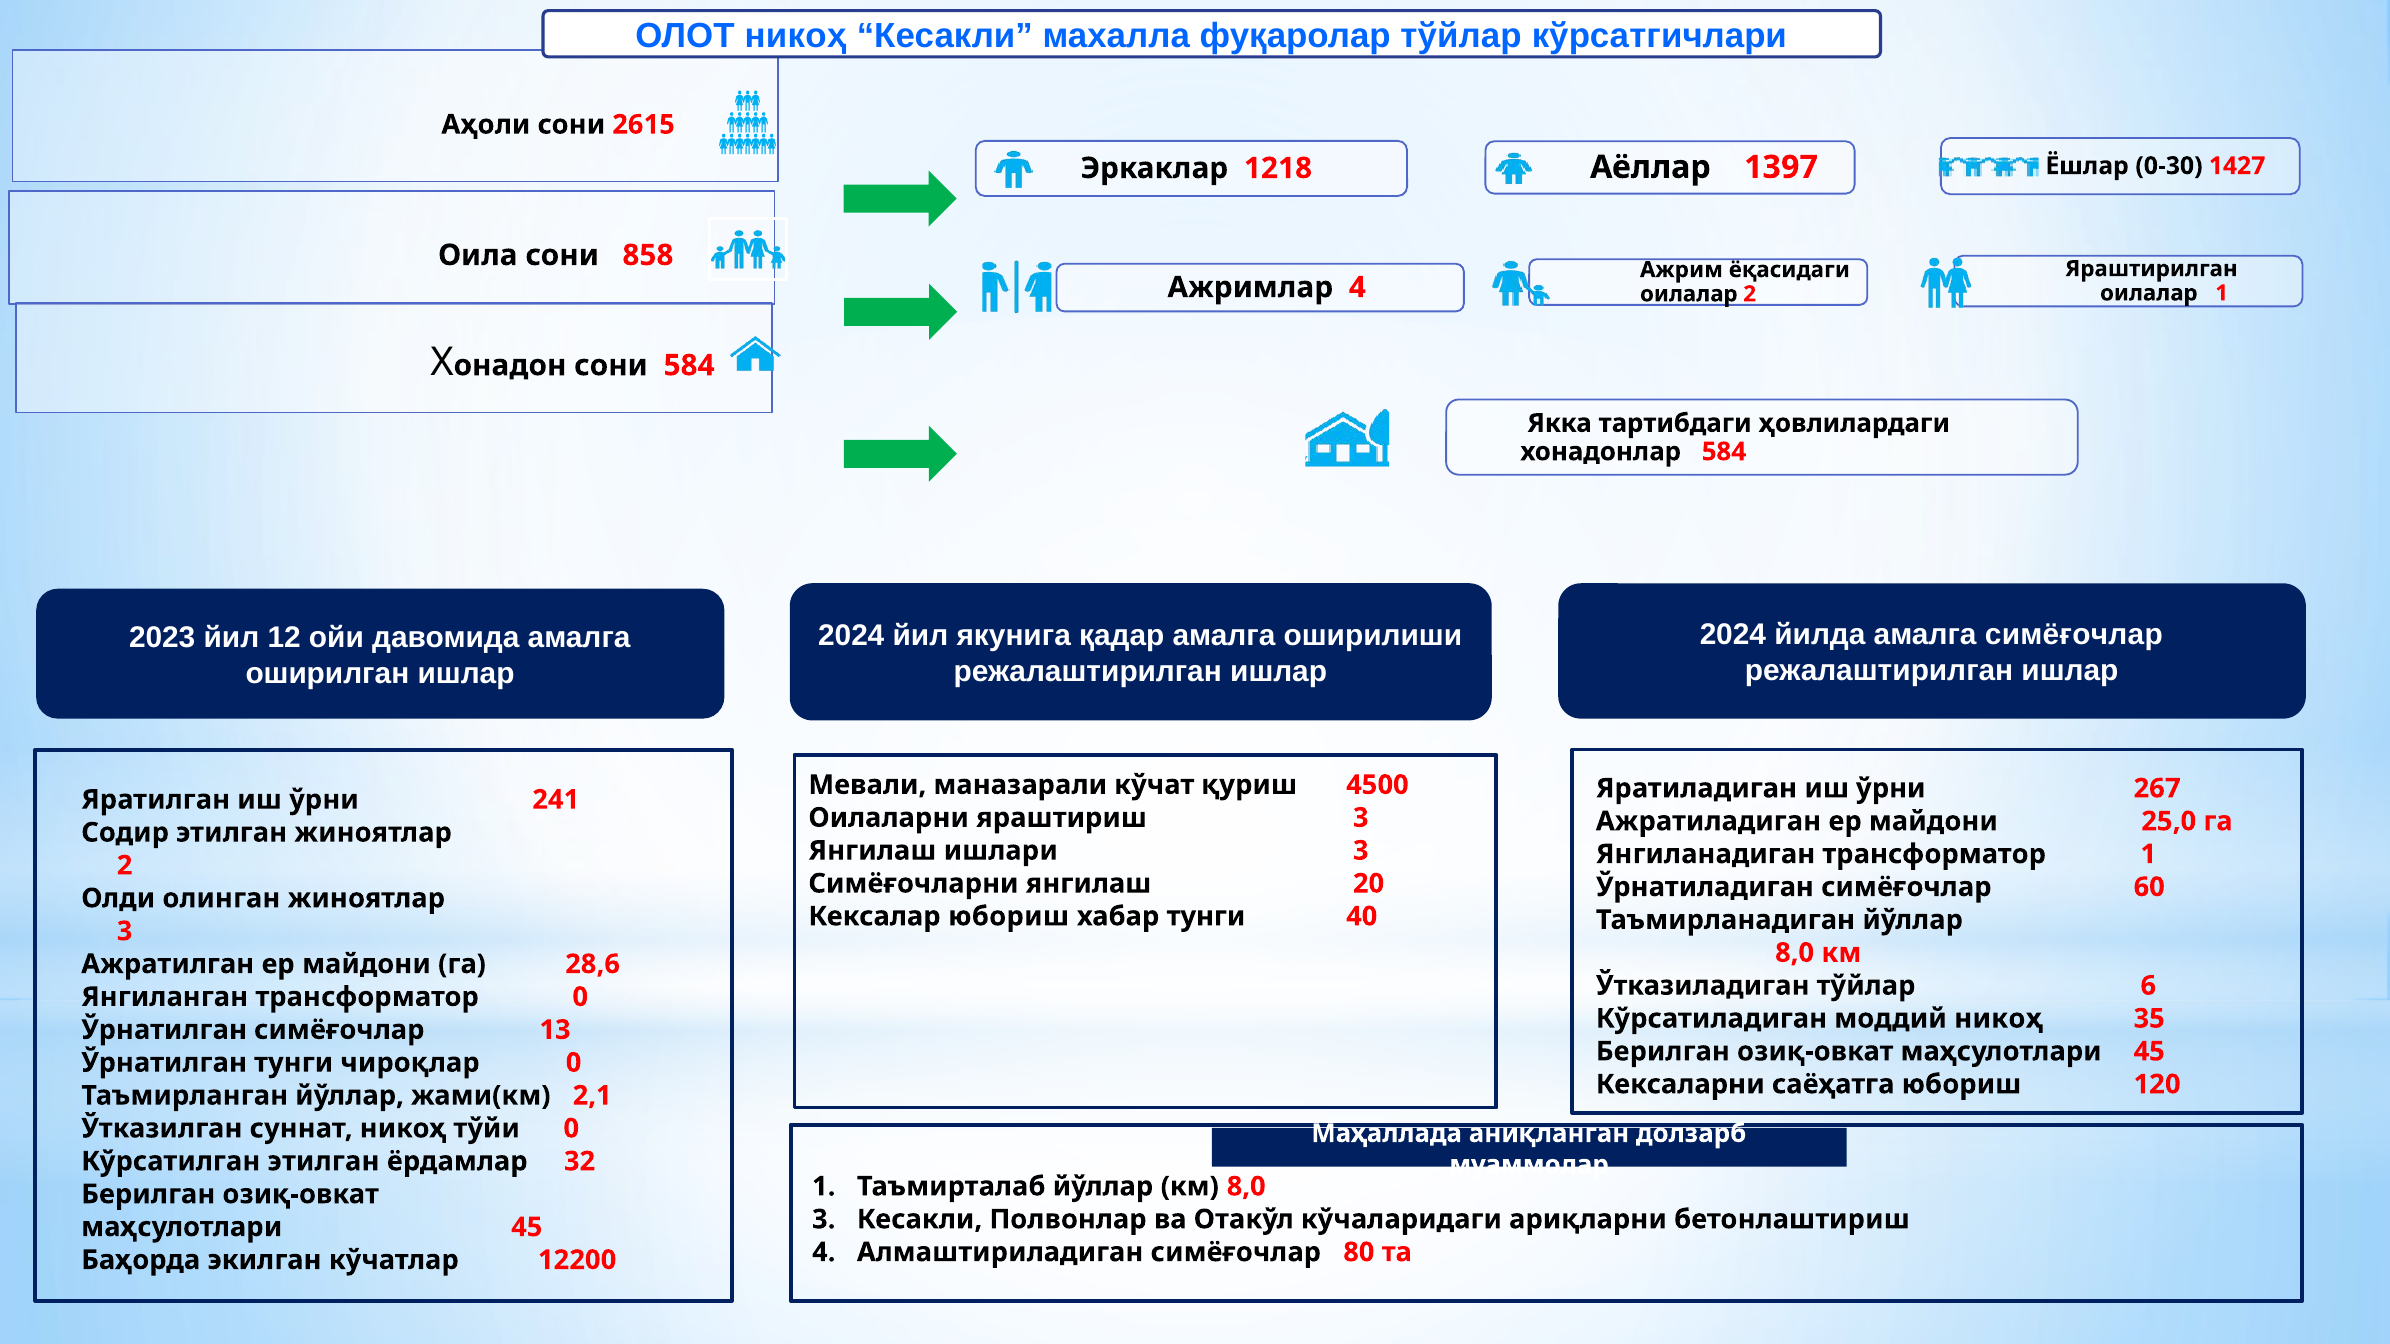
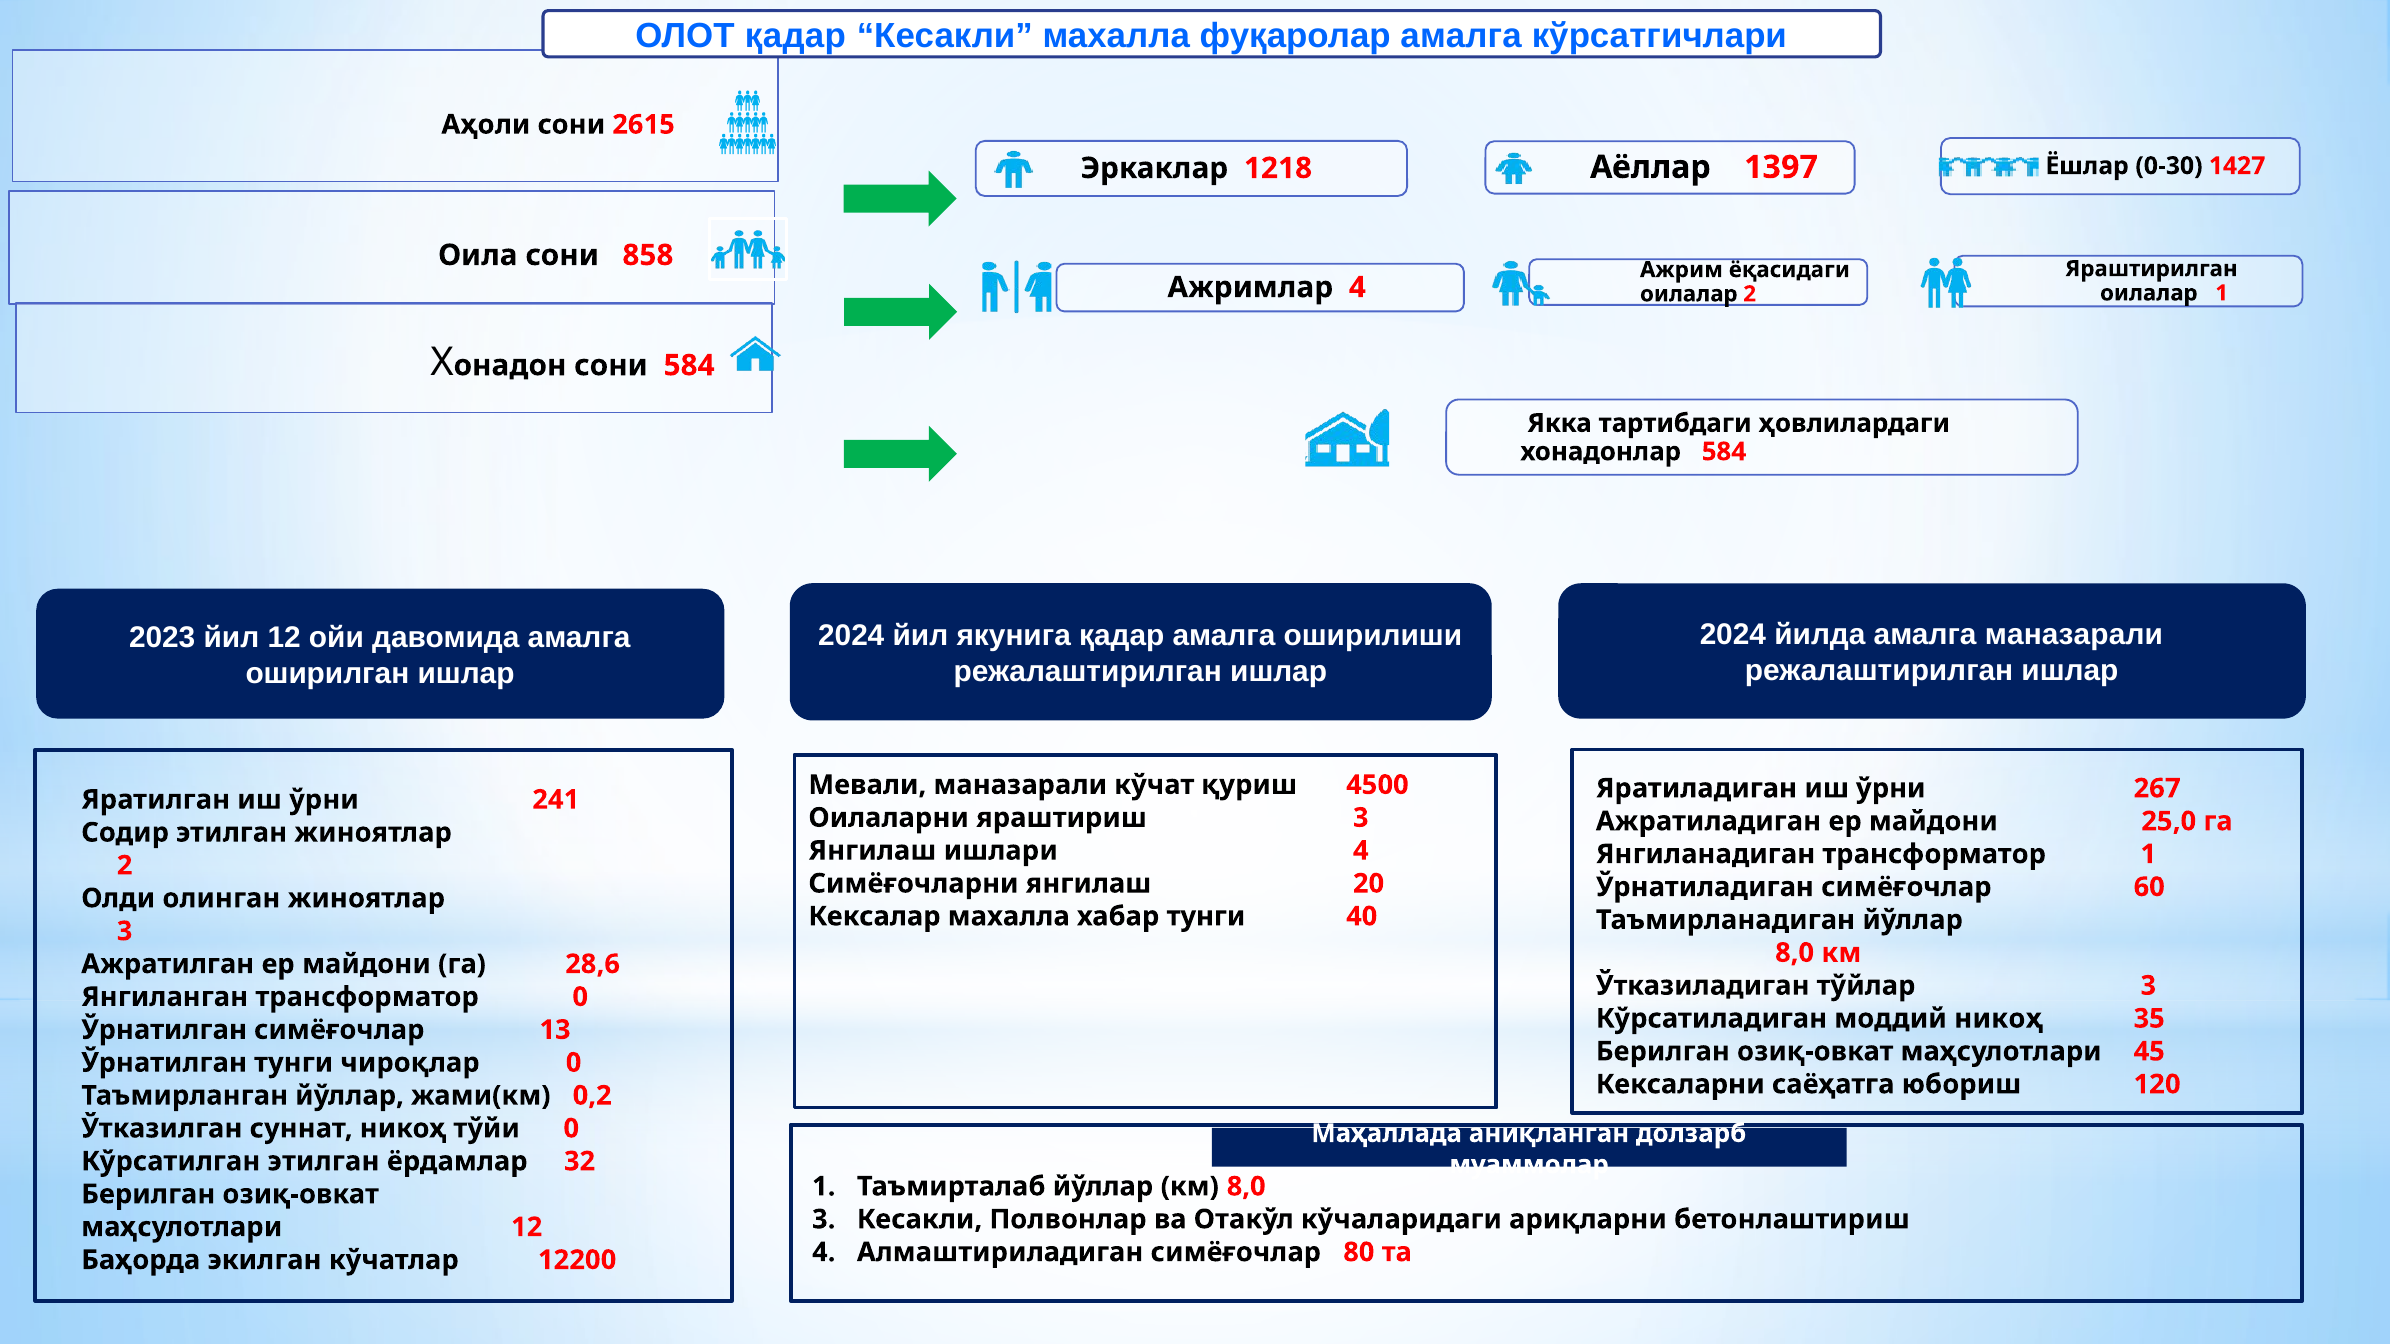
ОЛОТ никоҳ: никоҳ -> қадар (795, 36)
фуқаролар тўйлар: тўйлар -> амалга (1461, 36)
амалга симёғочлар: симёғочлар -> маназарали (2074, 635)
ишлари 3: 3 -> 4 (1361, 851)
Кексалар юбориш: юбориш -> махалла (1009, 917)
тўйлар 6: 6 -> 3 (2148, 986)
2,1: 2,1 -> 0,2 (592, 1096)
45: 45 -> 12 (527, 1227)
